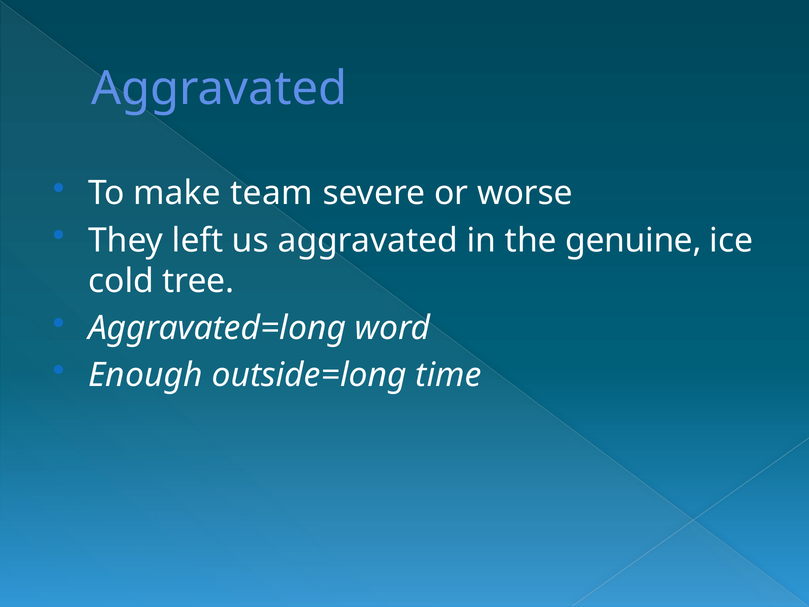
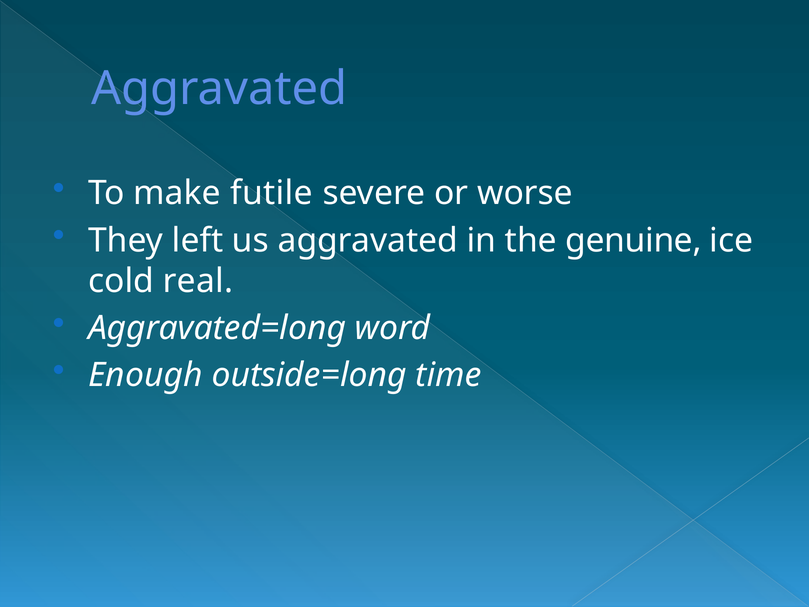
team: team -> futile (272, 193)
tree: tree -> real (198, 281)
